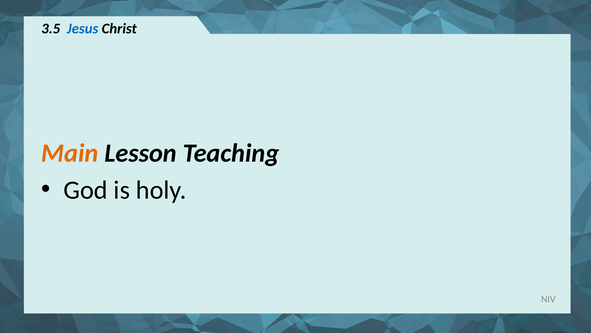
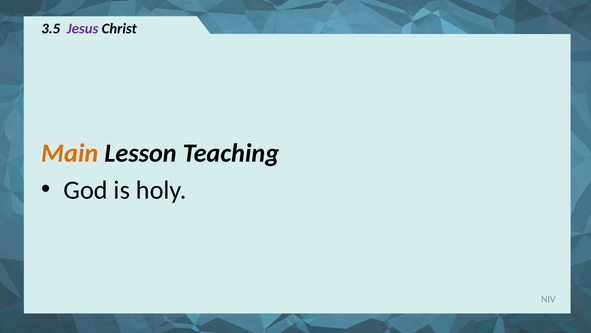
Jesus colour: blue -> purple (83, 29)
